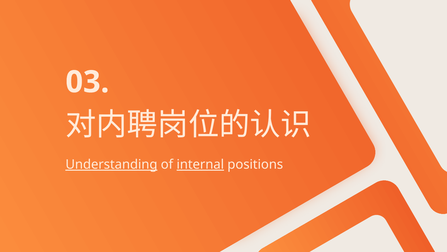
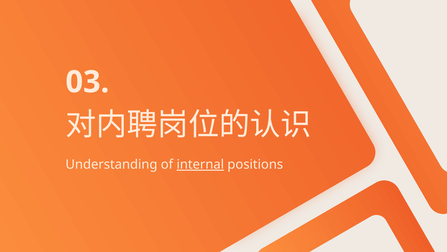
Understanding underline: present -> none (111, 164)
